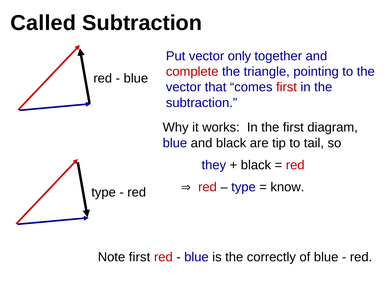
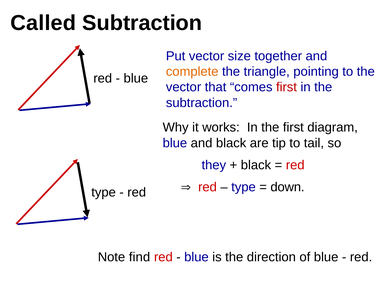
only: only -> size (239, 56)
complete colour: red -> orange (192, 72)
know: know -> down (287, 187)
Note first: first -> find (140, 257)
correctly: correctly -> direction (271, 257)
